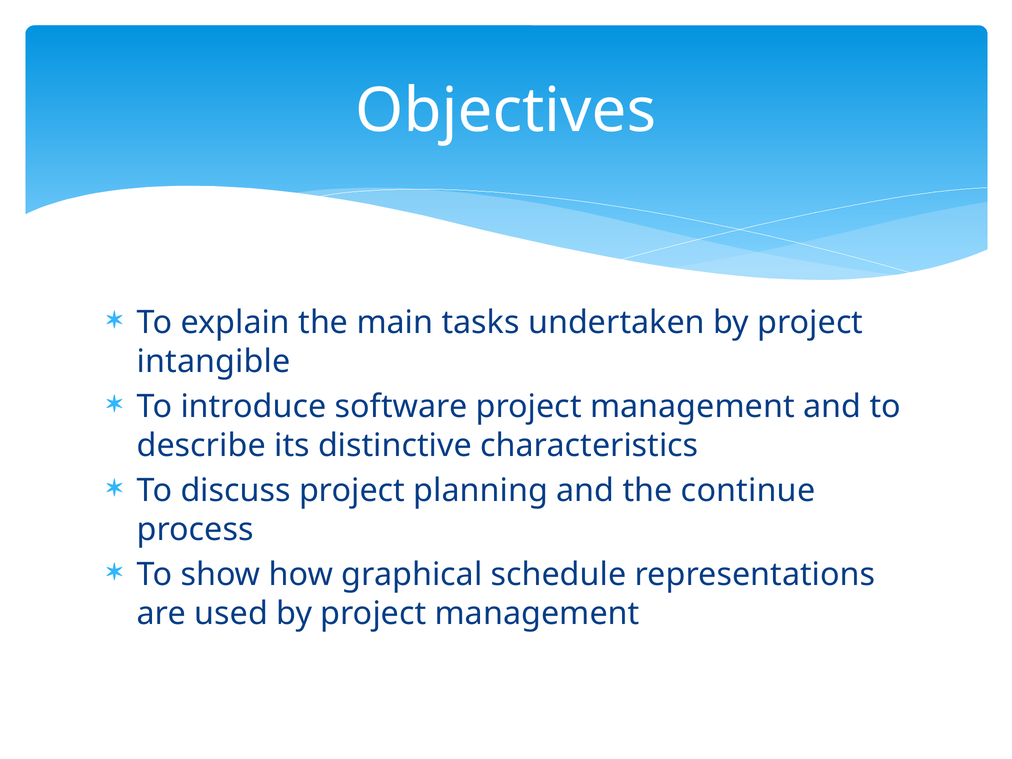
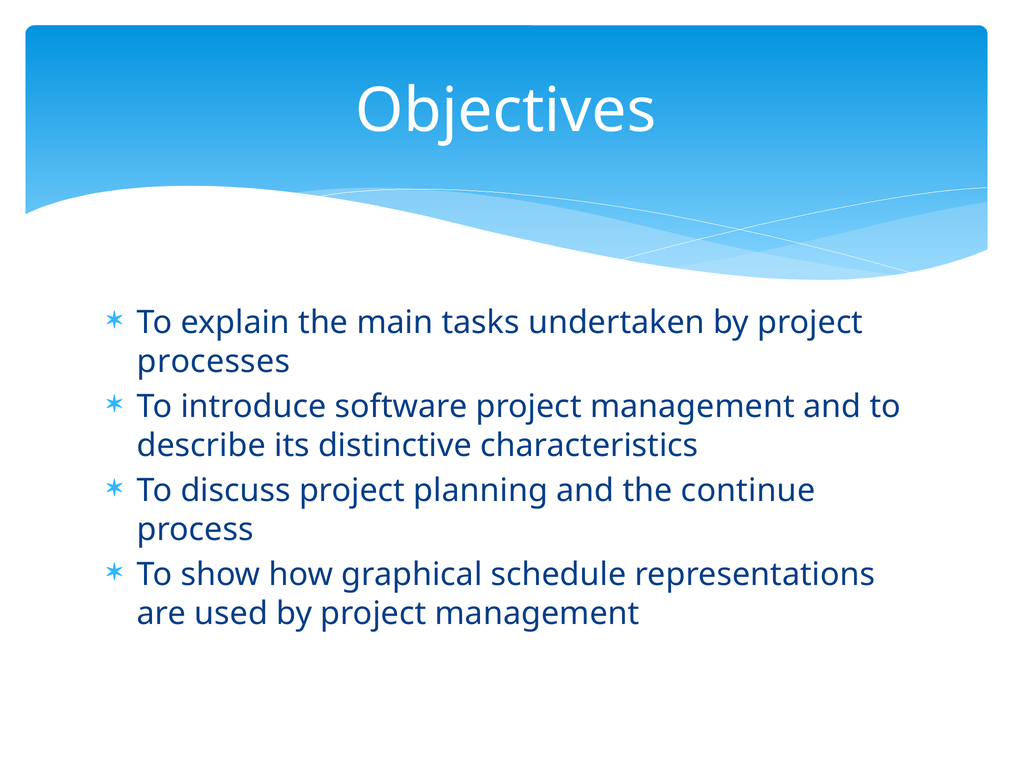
intangible: intangible -> processes (213, 361)
